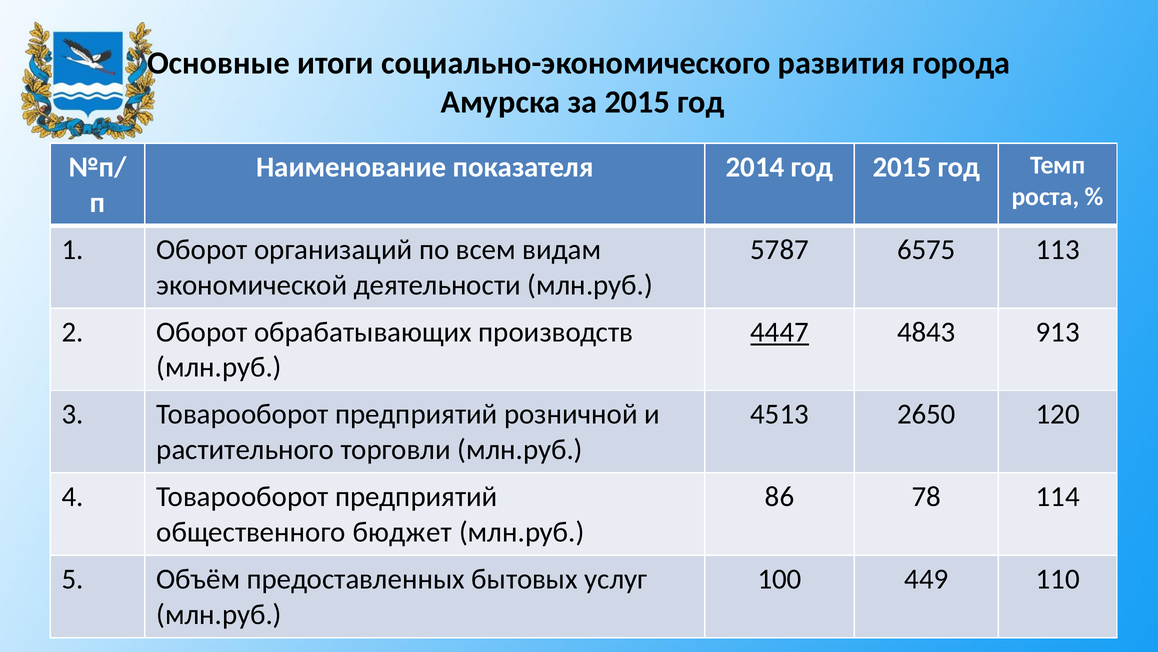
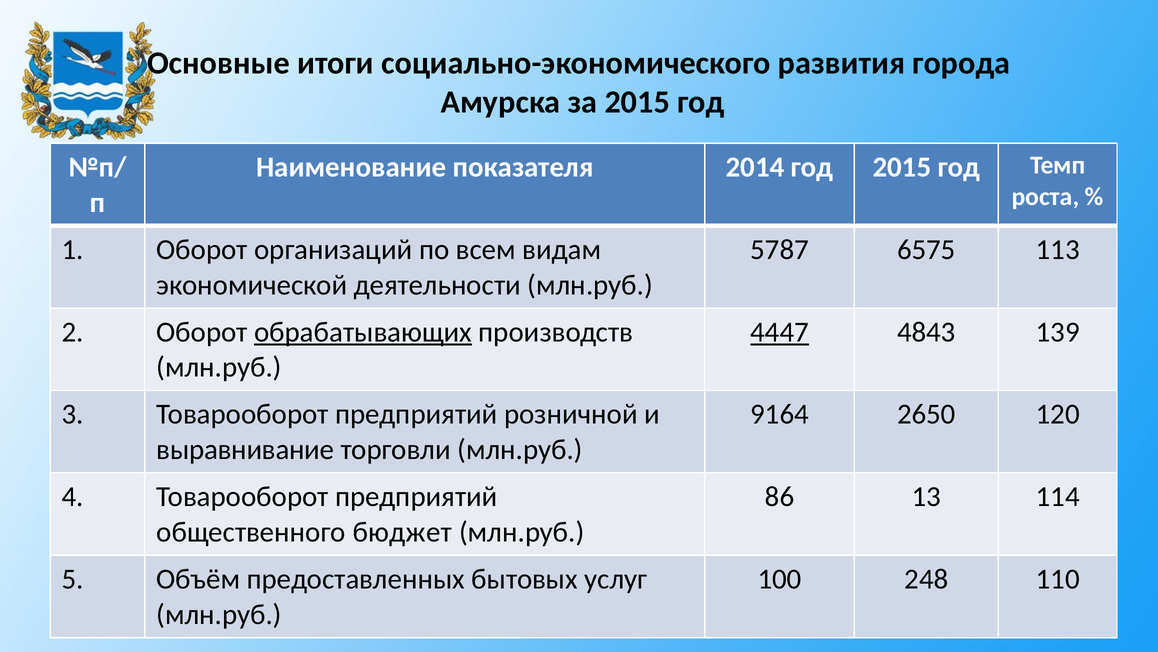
обрабатывающих underline: none -> present (363, 332)
913: 913 -> 139 (1058, 332)
4513: 4513 -> 9164 (780, 414)
растительного: растительного -> выравнивание (245, 449)
78: 78 -> 13 (926, 496)
449: 449 -> 248 (926, 579)
